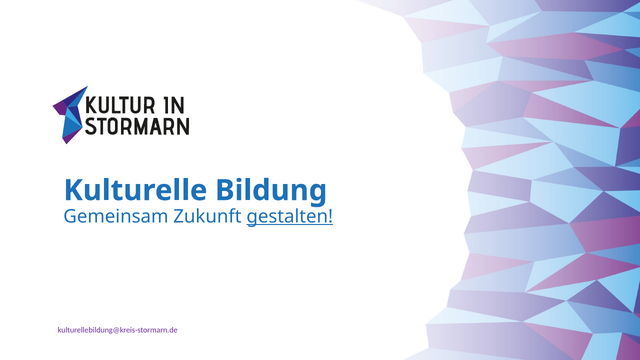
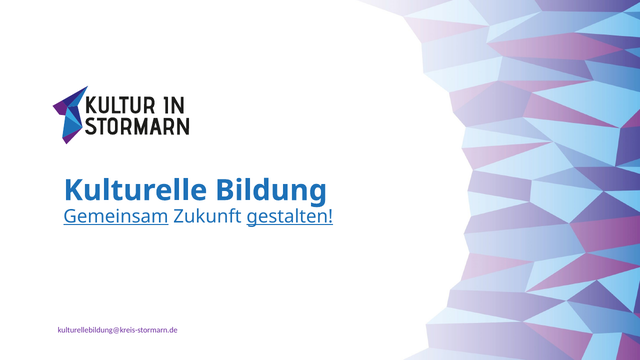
Gemeinsam underline: none -> present (116, 216)
